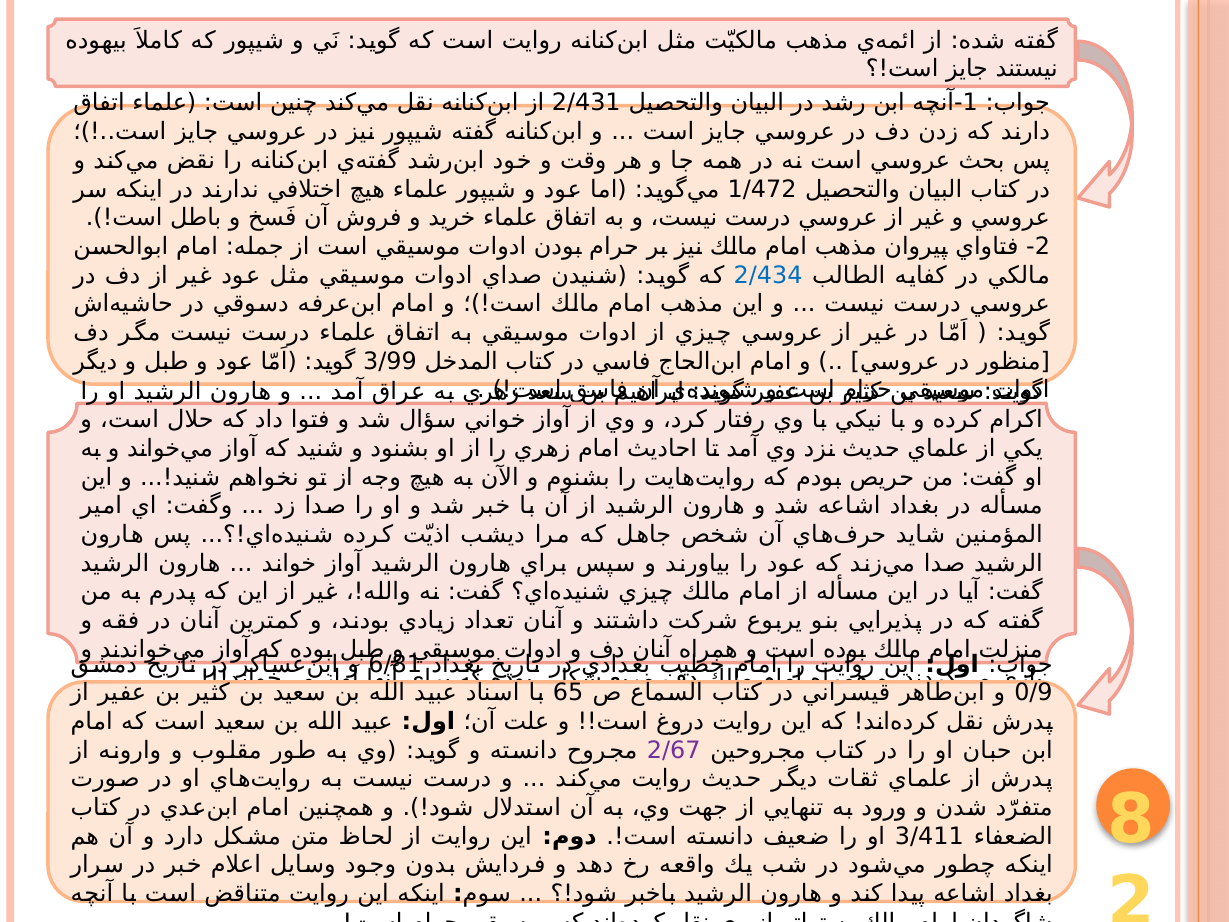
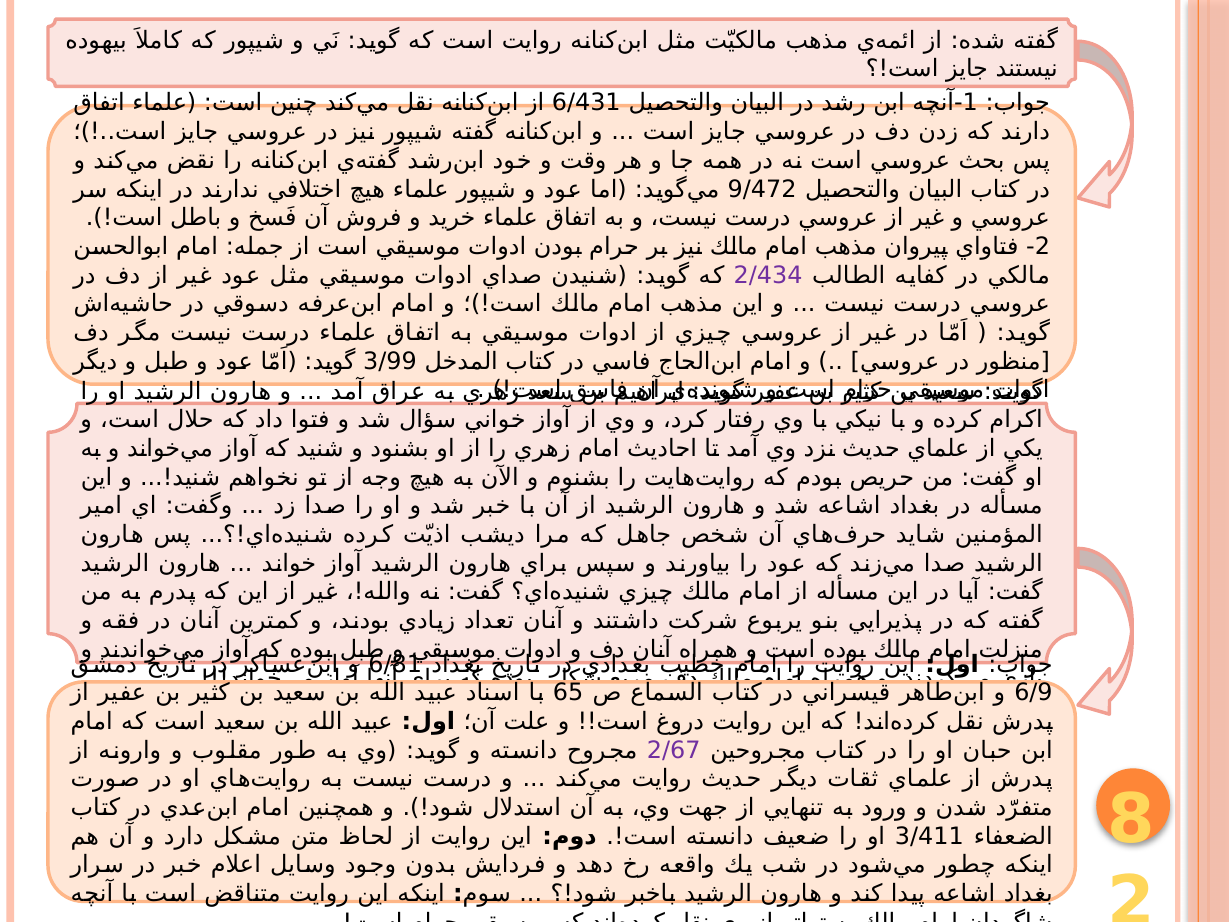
2/431: 2/431 -> 6/431 (586, 103)
1/472: 1/472 -> 9/472 (762, 189)
2/434 colour: blue -> purple (768, 275)
0/9: 0/9 -> 6/9 (1033, 693)
